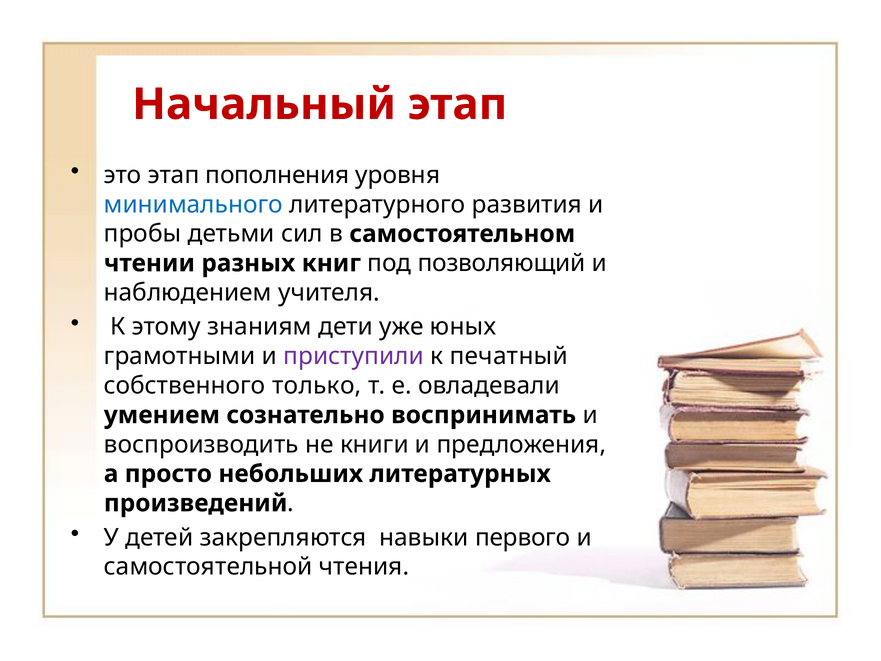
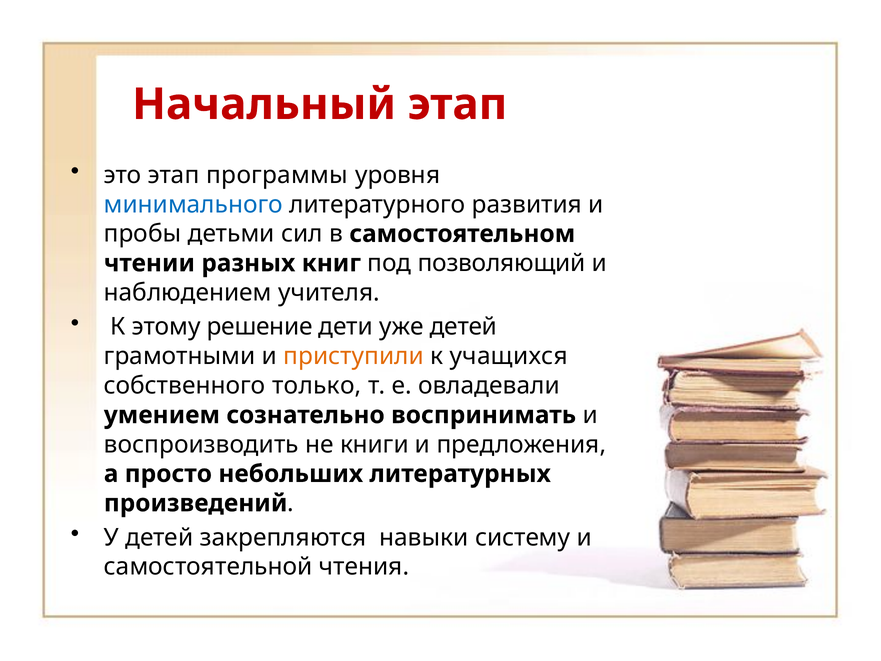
пополнения: пополнения -> программы (277, 175)
знаниям: знаниям -> решение (260, 327)
уже юных: юных -> детей (463, 327)
приступили colour: purple -> orange (354, 356)
печатный: печатный -> учащихся (509, 356)
первого: первого -> систему (523, 537)
